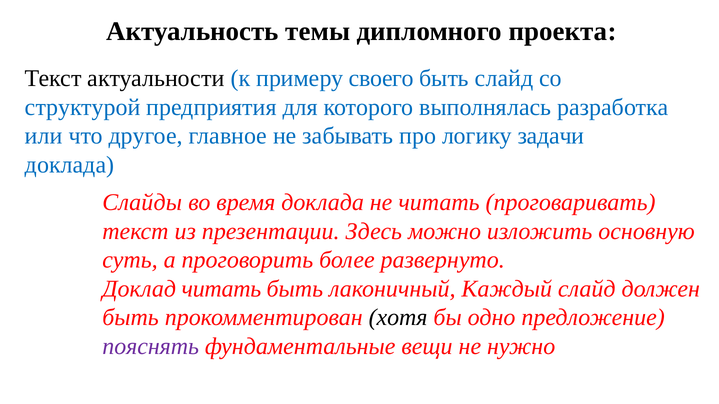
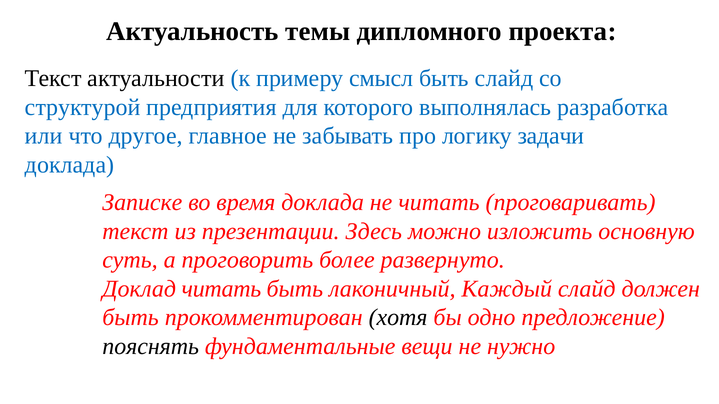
своего: своего -> смысл (381, 79)
Слайды: Слайды -> Записке (142, 203)
пояснять colour: purple -> black (151, 347)
